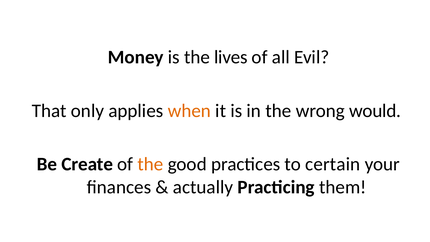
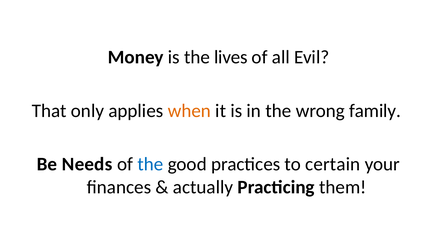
would: would -> family (375, 111)
Create: Create -> Needs (87, 164)
the colour: orange -> blue (150, 164)
